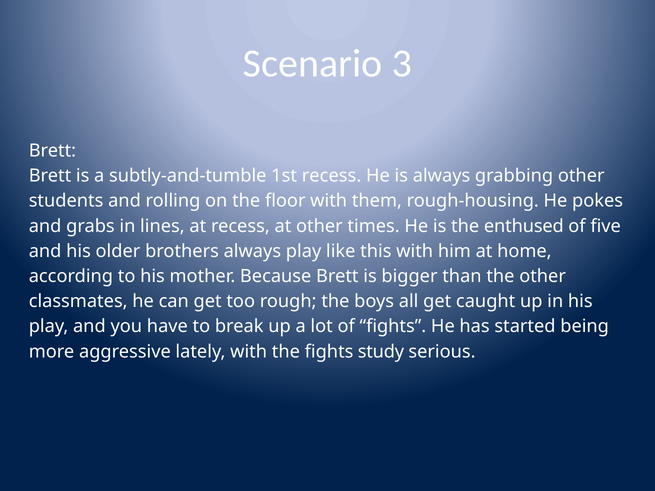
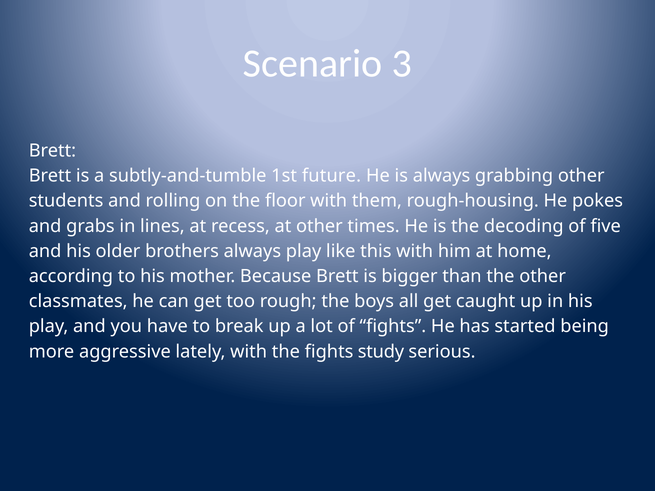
1st recess: recess -> future (331, 176)
enthused: enthused -> decoding (524, 226)
